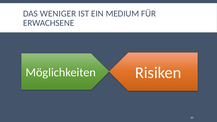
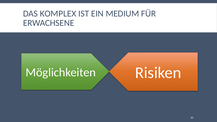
WENIGER: WENIGER -> KOMPLEX (58, 14)
